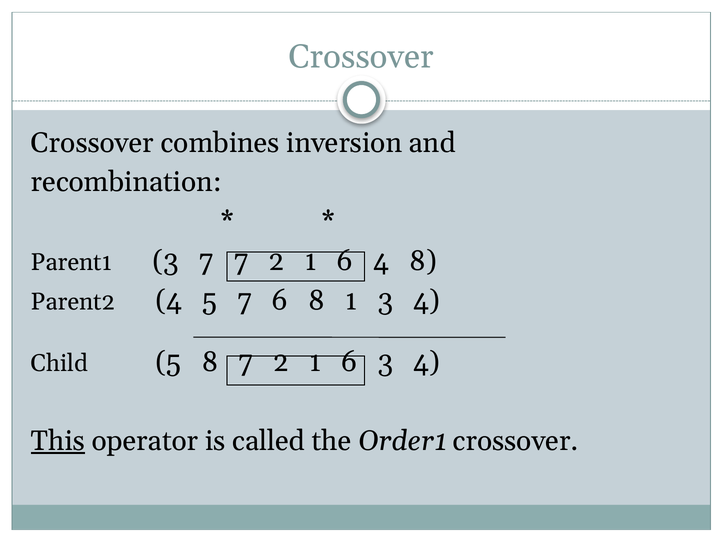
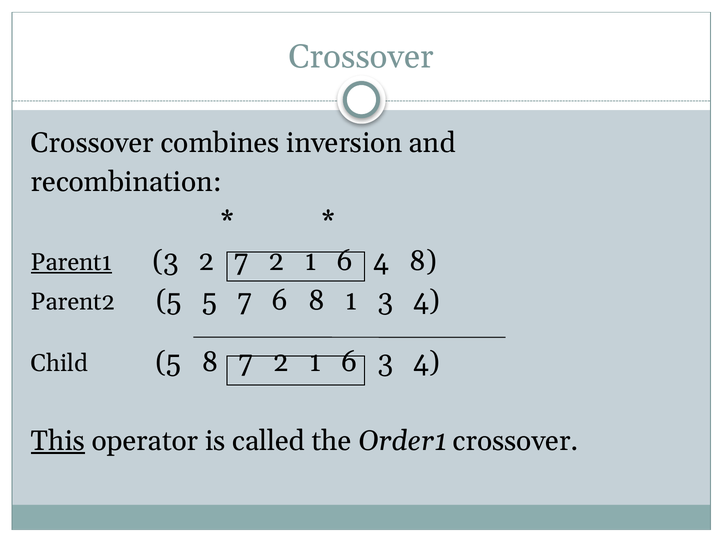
Parent1 underline: none -> present (72, 262)
3 7: 7 -> 2 (207, 261)
Parent2 4: 4 -> 5 (169, 300)
